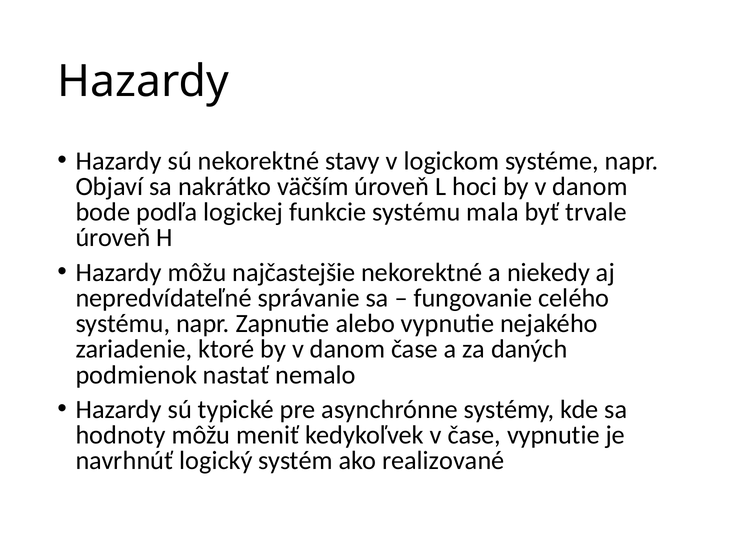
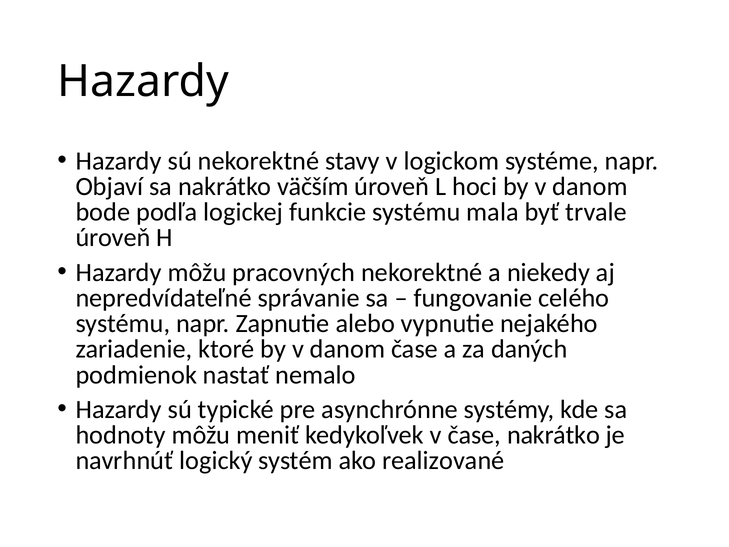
najčastejšie: najčastejšie -> pracovných (294, 272)
čase vypnutie: vypnutie -> nakrátko (553, 435)
